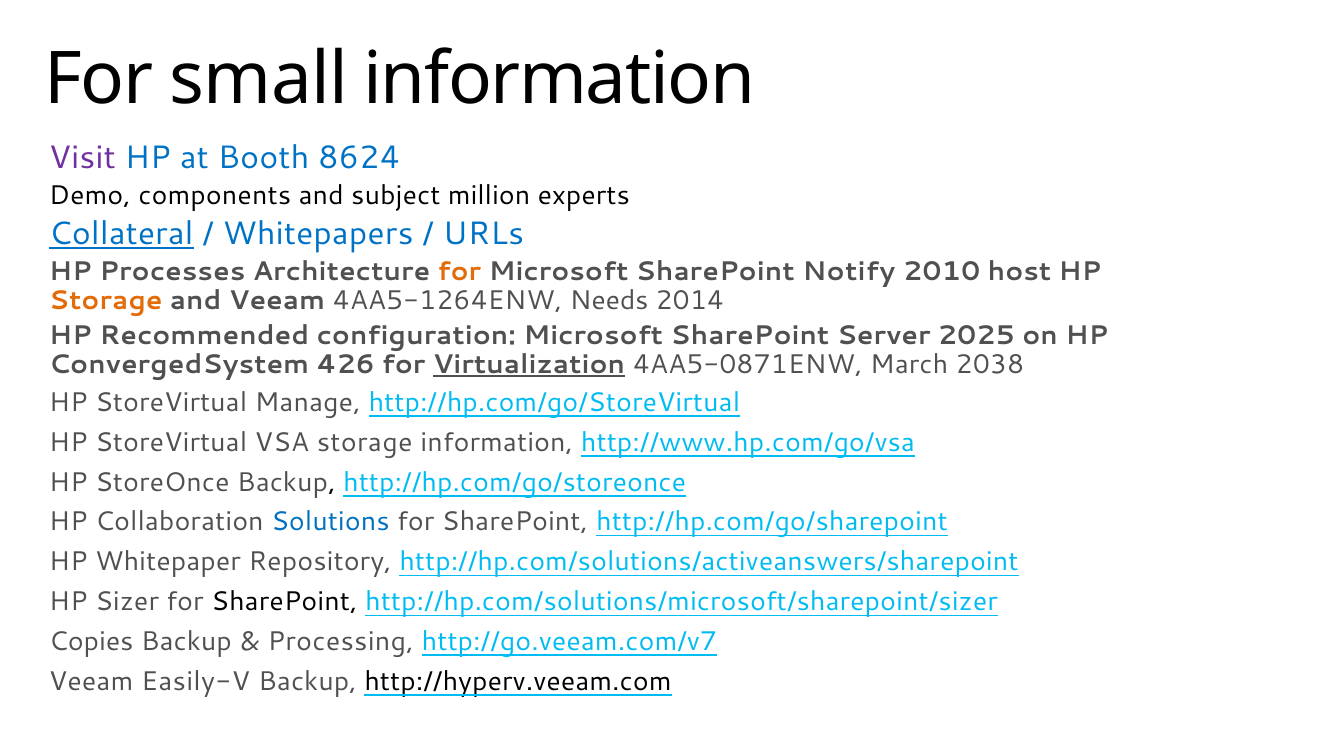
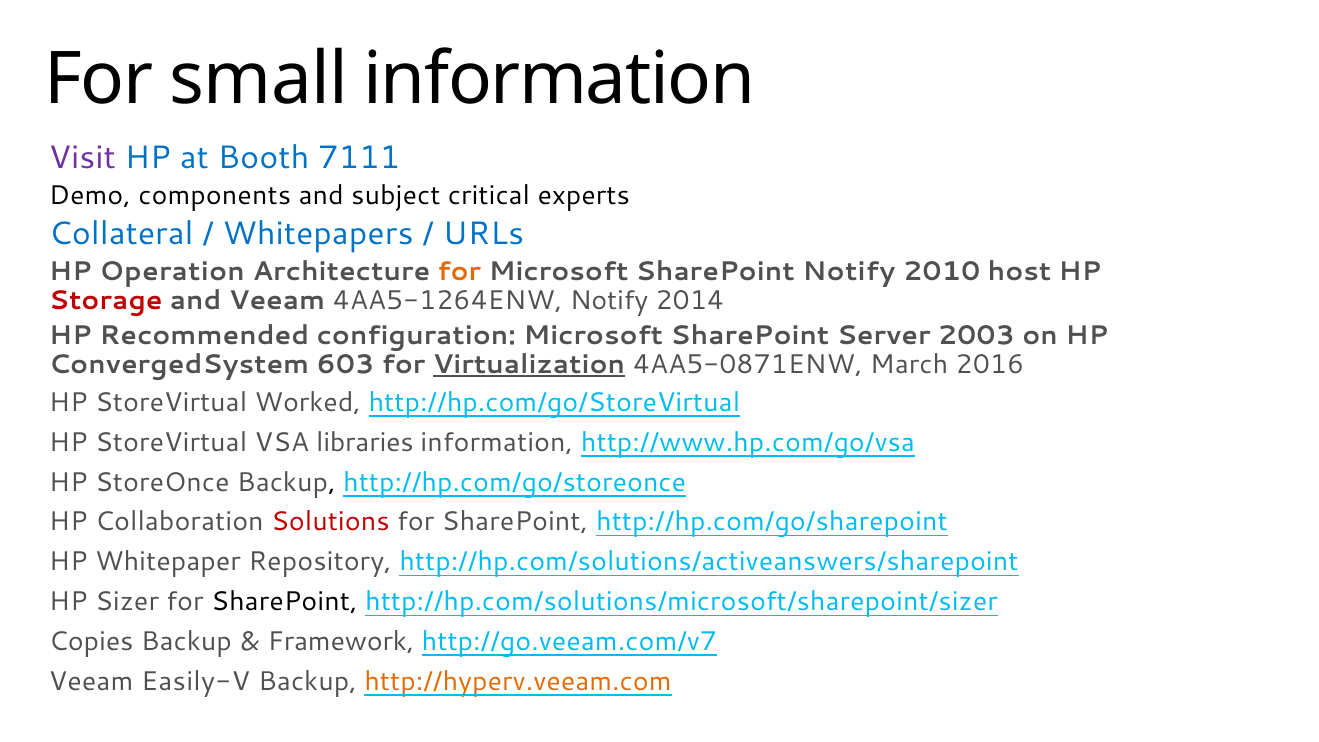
8624: 8624 -> 7111 (359, 158)
million: million -> critical (489, 196)
Collateral underline: present -> none (121, 234)
Processes: Processes -> Operation (172, 272)
Storage colour: orange -> red (106, 301)
4AA5-1264ENW Needs: Needs -> Notify (609, 301)
2025: 2025 -> 2003 (976, 335)
426: 426 -> 603 (346, 364)
2038: 2038 -> 2016 (990, 364)
Manage: Manage -> Worked (308, 402)
VSA storage: storage -> libraries (365, 442)
Solutions colour: blue -> red (330, 522)
Processing: Processing -> Framework (341, 641)
http://hyperv.veeam.com colour: black -> orange (518, 681)
